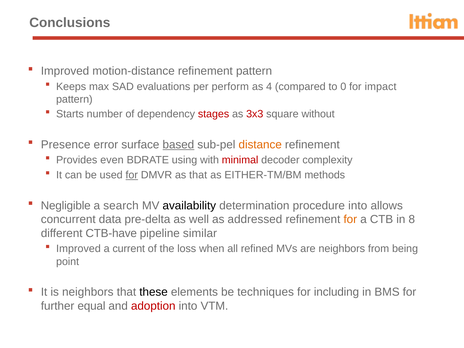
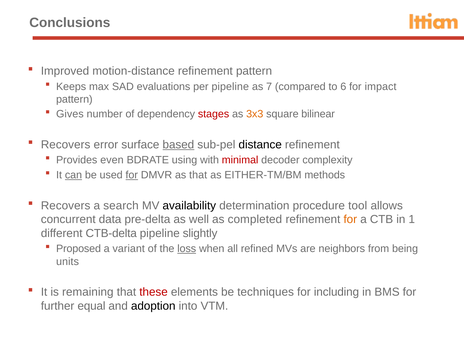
per perform: perform -> pipeline (230, 87)
4: 4 -> 7 (269, 87)
0: 0 -> 6 (343, 87)
Starts: Starts -> Gives (70, 114)
3x3 colour: red -> orange (255, 114)
without: without -> bilinear (318, 114)
Presence: Presence -> Recovers (66, 145)
distance colour: orange -> black (260, 145)
can underline: none -> present (73, 175)
Negligible: Negligible -> Recovers (66, 206)
procedure into: into -> tool (358, 206)
addressed: addressed -> completed (255, 219)
8: 8 -> 1 (412, 219)
CTB-have: CTB-have -> CTB-delta (111, 233)
similar: similar -> slightly (200, 233)
Improved: Improved -> Proposed (79, 249)
current: current -> variant (129, 249)
loss underline: none -> present (187, 249)
point: point -> units (68, 262)
is neighbors: neighbors -> remaining (88, 292)
these colour: black -> red (154, 292)
adoption colour: red -> black (153, 306)
